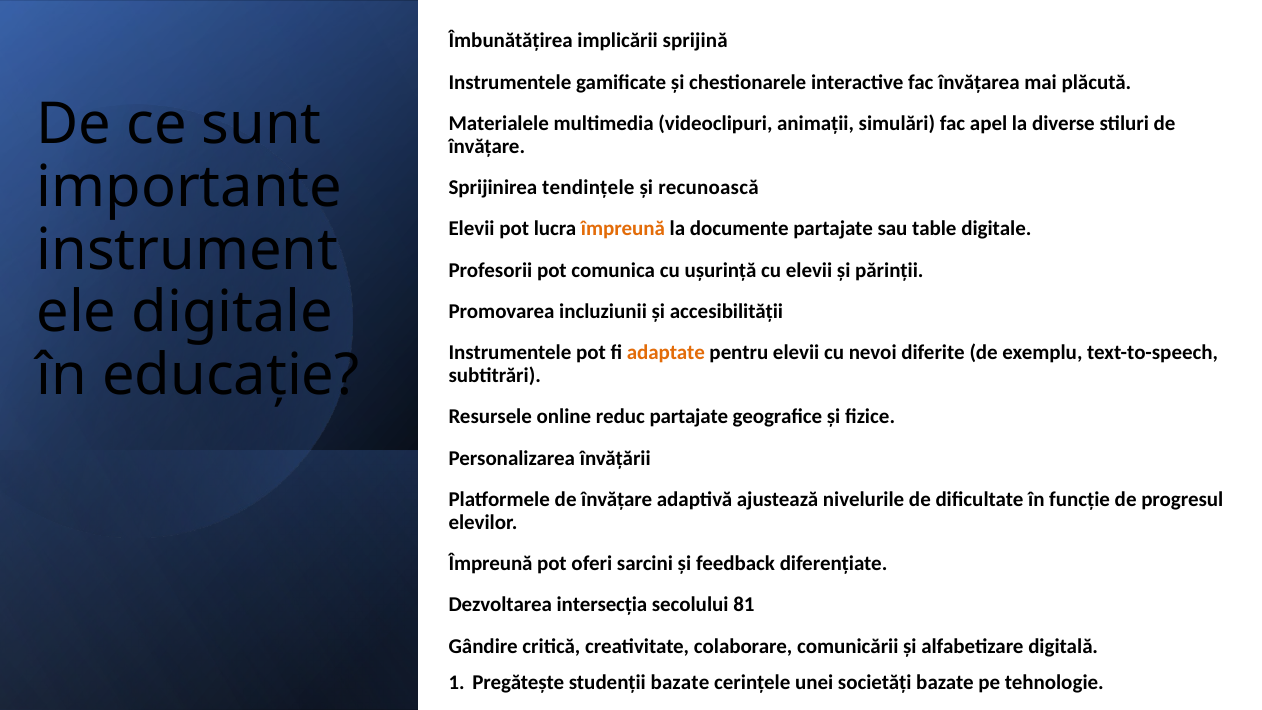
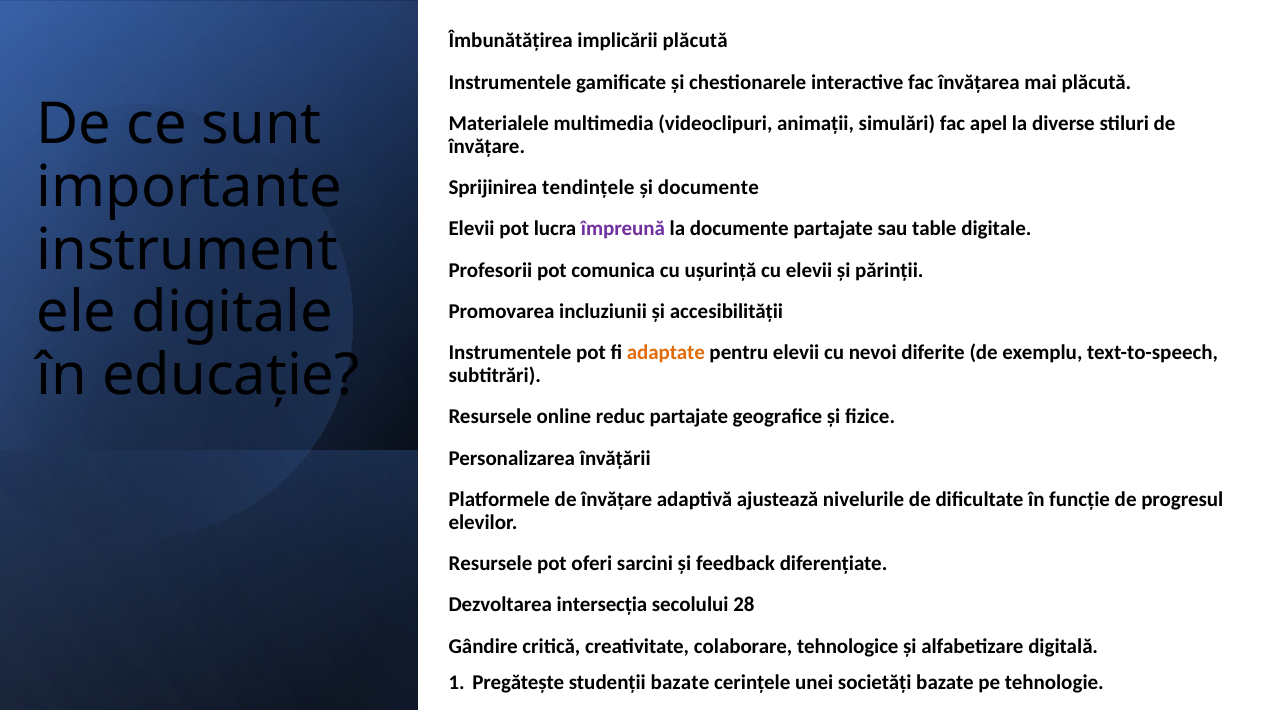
implicării sprijină: sprijină -> plăcută (695, 41)
și recunoască: recunoască -> documente (708, 187)
împreună colour: orange -> purple (623, 229)
Împreună: Împreună -> Resursele (491, 563)
81: 81 -> 28 (744, 605)
comunicării: comunicării -> tehnologice (848, 646)
